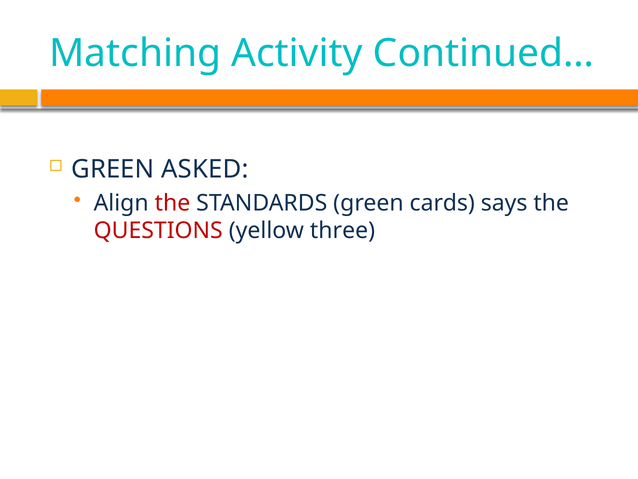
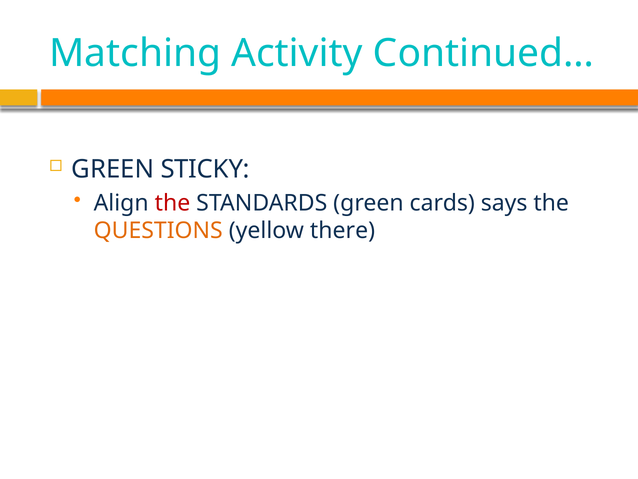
ASKED: ASKED -> STICKY (205, 169)
QUESTIONS colour: red -> orange (158, 231)
three: three -> there (343, 231)
